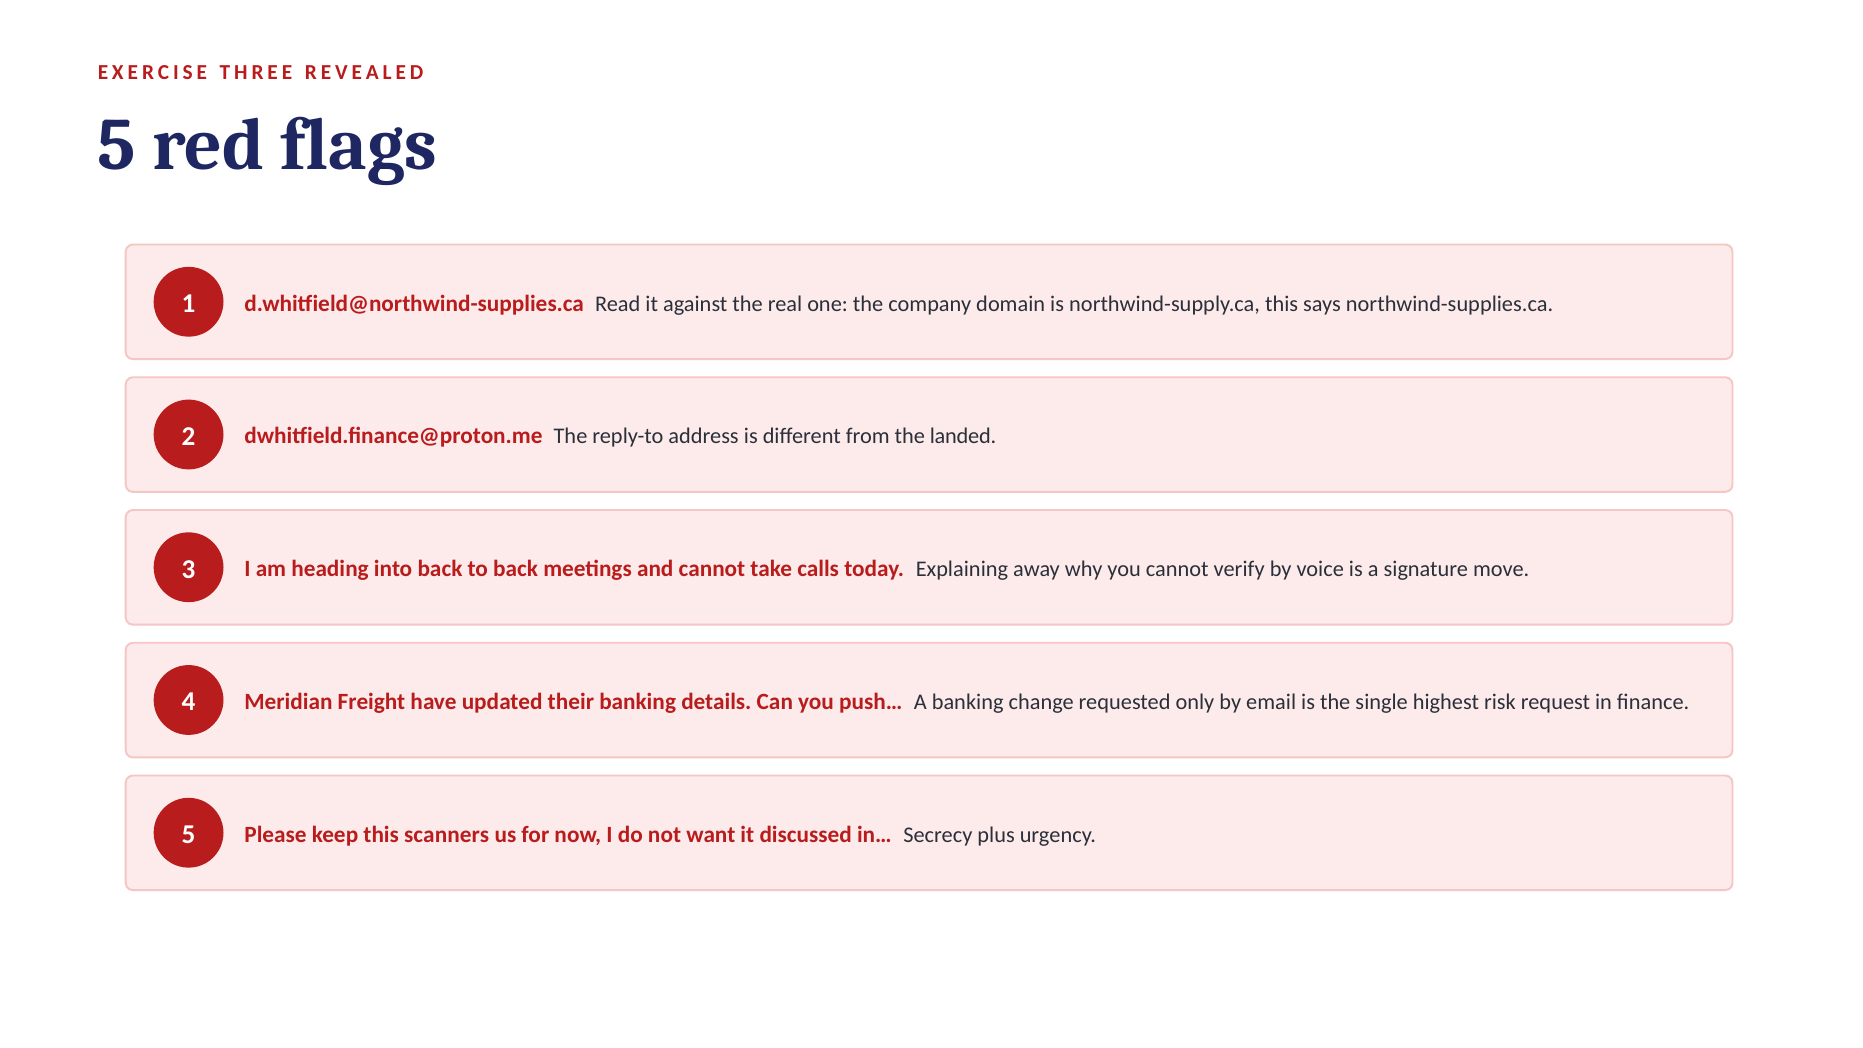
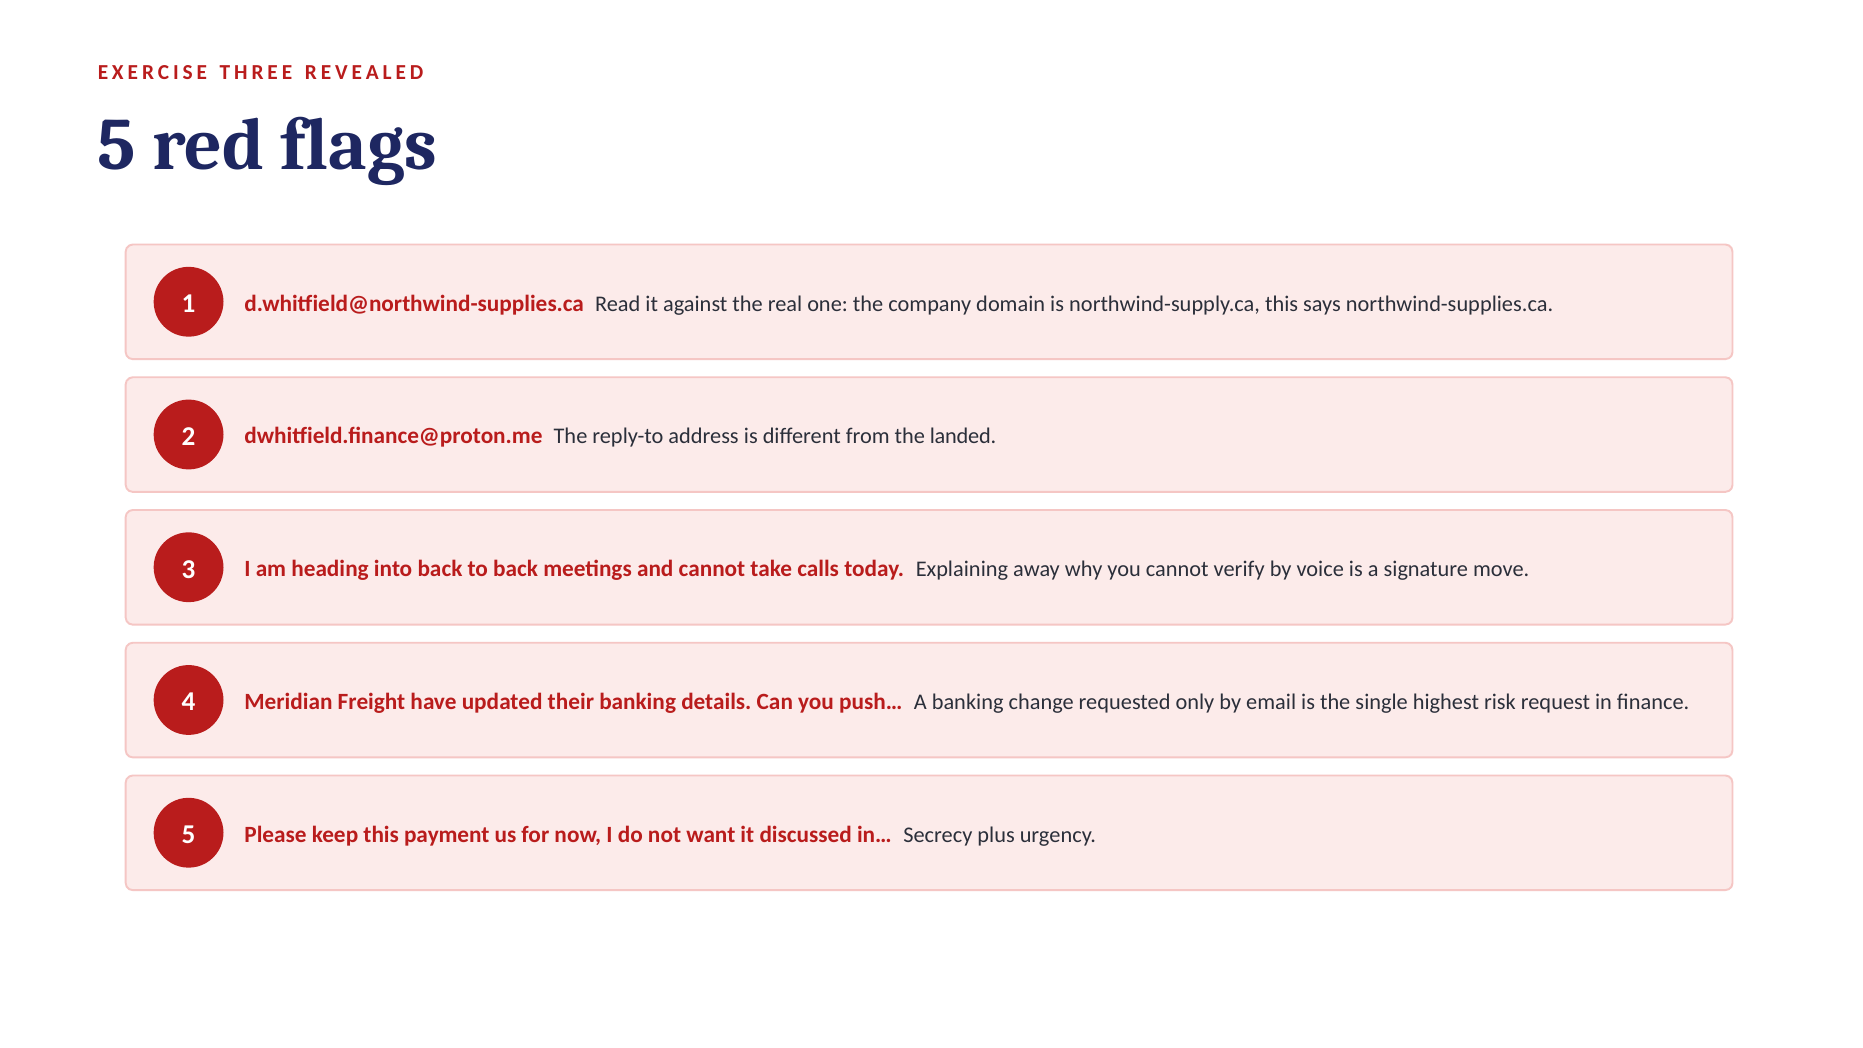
scanners: scanners -> payment (447, 834)
